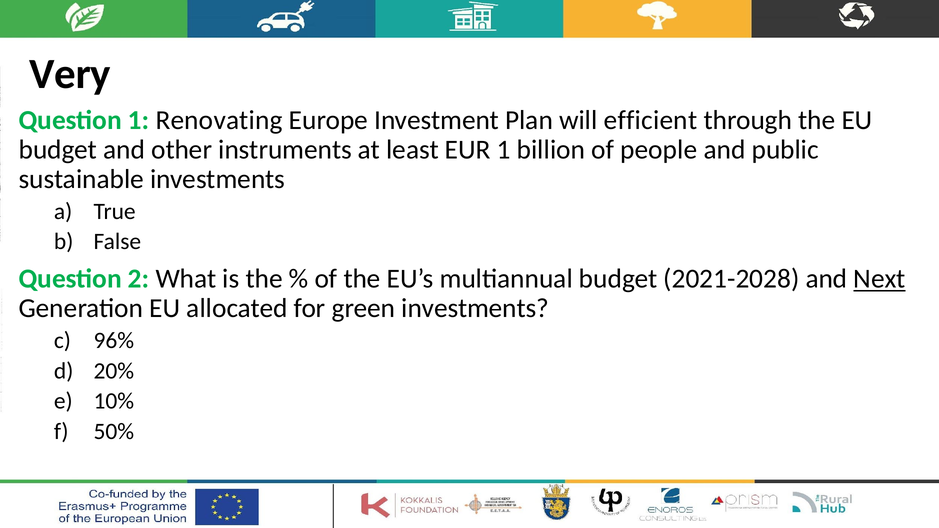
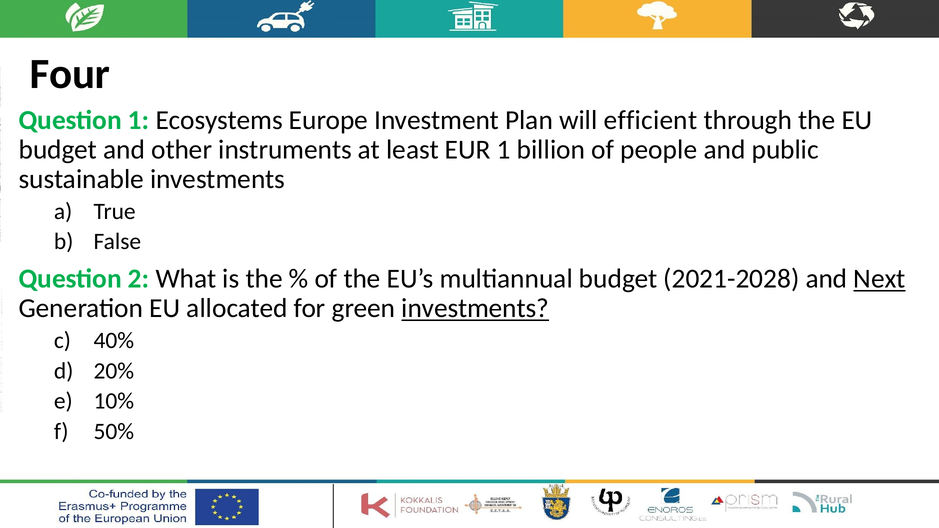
Very: Very -> Four (70, 74)
Renovating: Renovating -> Ecosystems (219, 120)
investments underline: none -> present (475, 308)
96%: 96% -> 40% (114, 341)
